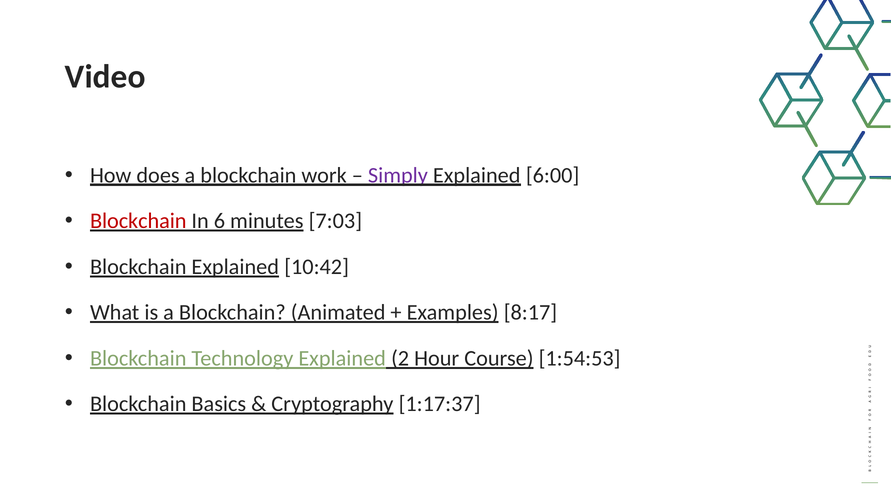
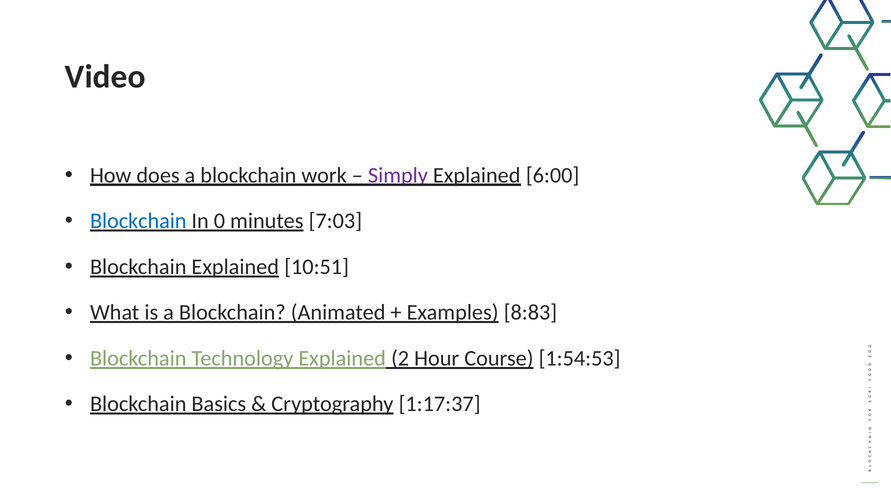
Blockchain colour: red -> blue (138, 221)
6: 6 -> 0 (219, 221)
10:42: 10:42 -> 10:51 (317, 267)
8:17: 8:17 -> 8:83 (530, 313)
